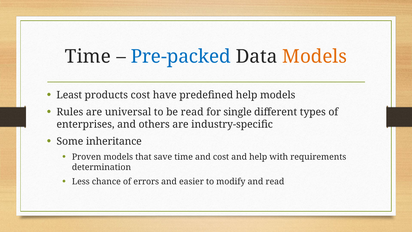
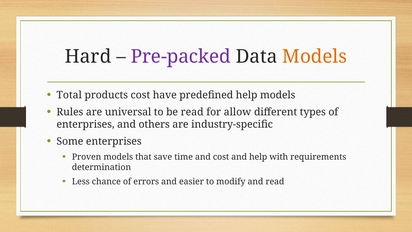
Time: Time -> Hard (88, 57)
Pre-packed colour: blue -> purple (181, 57)
Least: Least -> Total (69, 95)
single: single -> allow (237, 112)
Some inheritance: inheritance -> enterprises (114, 141)
